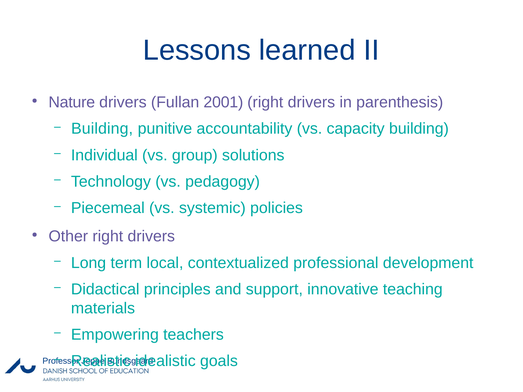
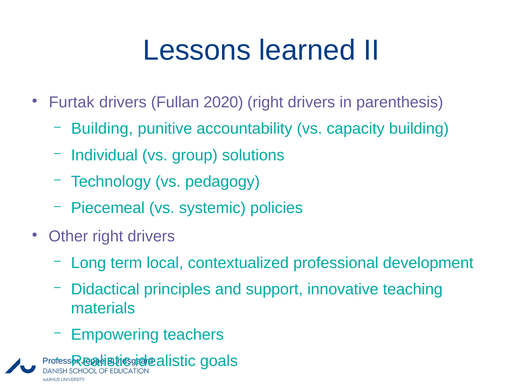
Nature: Nature -> Furtak (72, 102)
2001: 2001 -> 2020 (223, 102)
